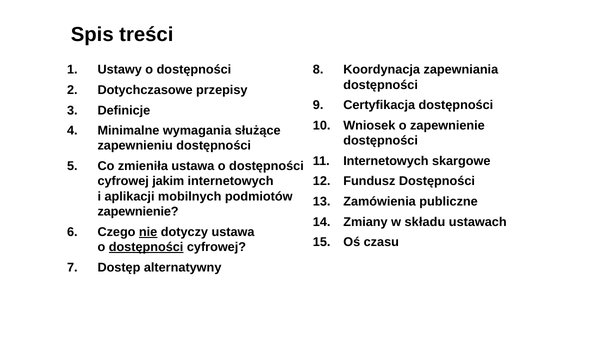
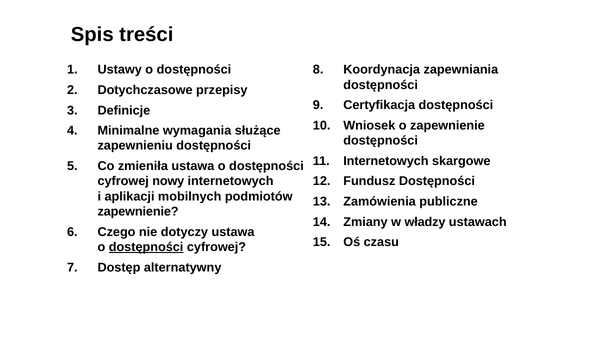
jakim: jakim -> nowy (168, 182)
składu: składu -> władzy (425, 222)
nie underline: present -> none (148, 232)
